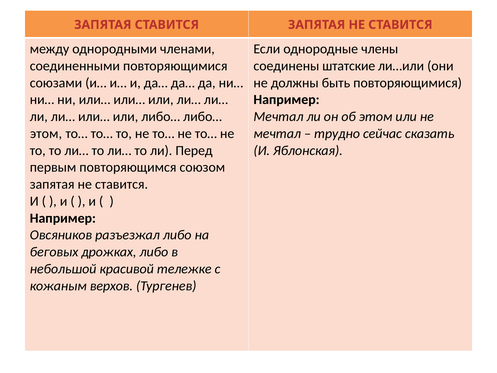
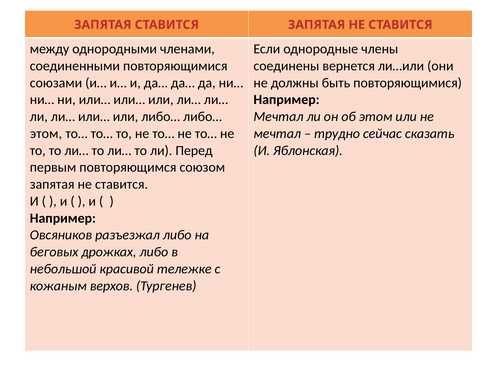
штатские: штатские -> вернется (349, 66)
